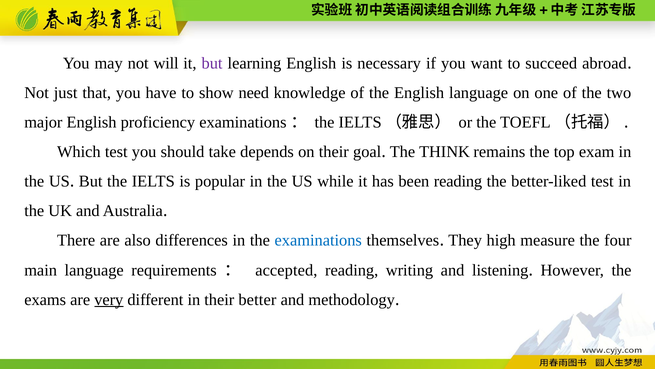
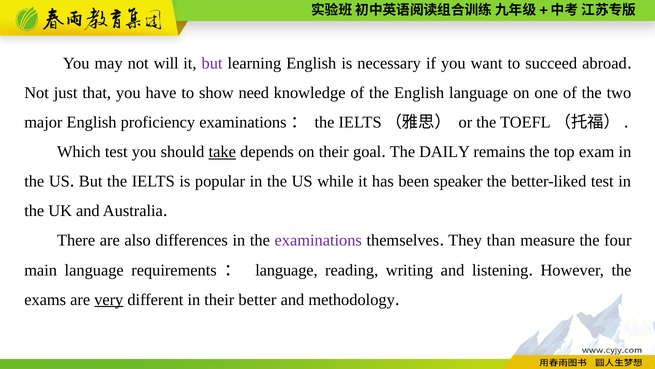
take underline: none -> present (222, 152)
THINK: THINK -> DAILY (445, 152)
been reading: reading -> speaker (458, 181)
examinations colour: blue -> purple (318, 240)
high: high -> than (501, 240)
accepted: accepted -> language (286, 270)
